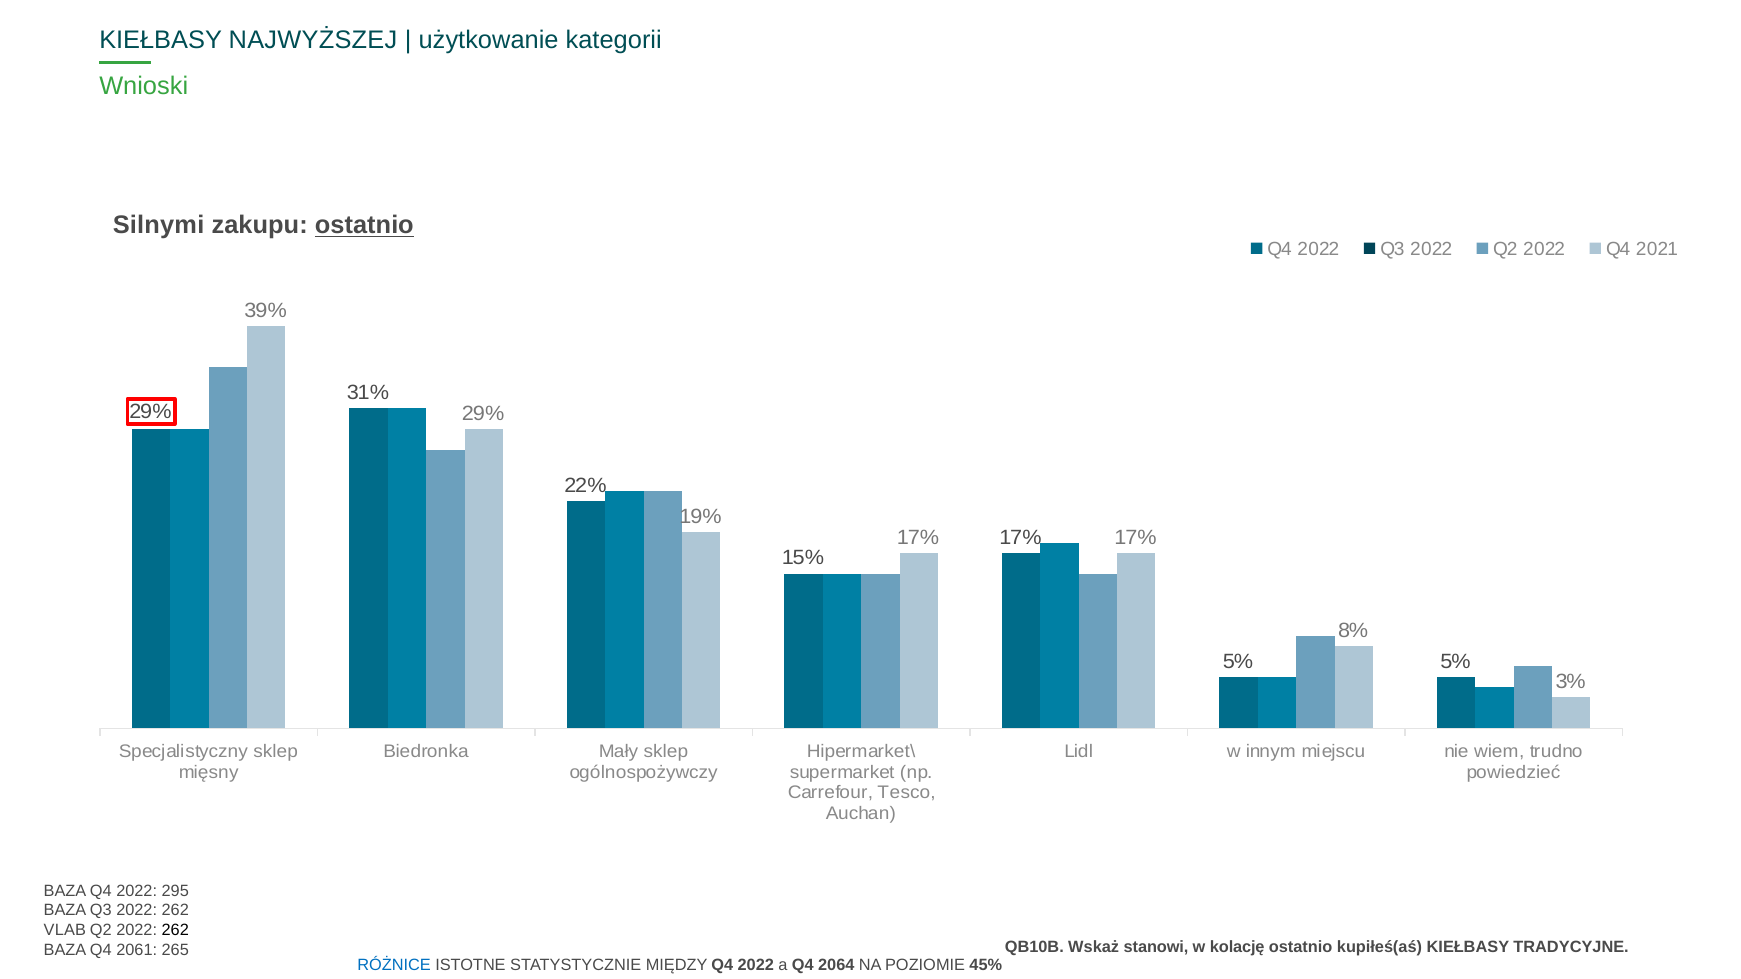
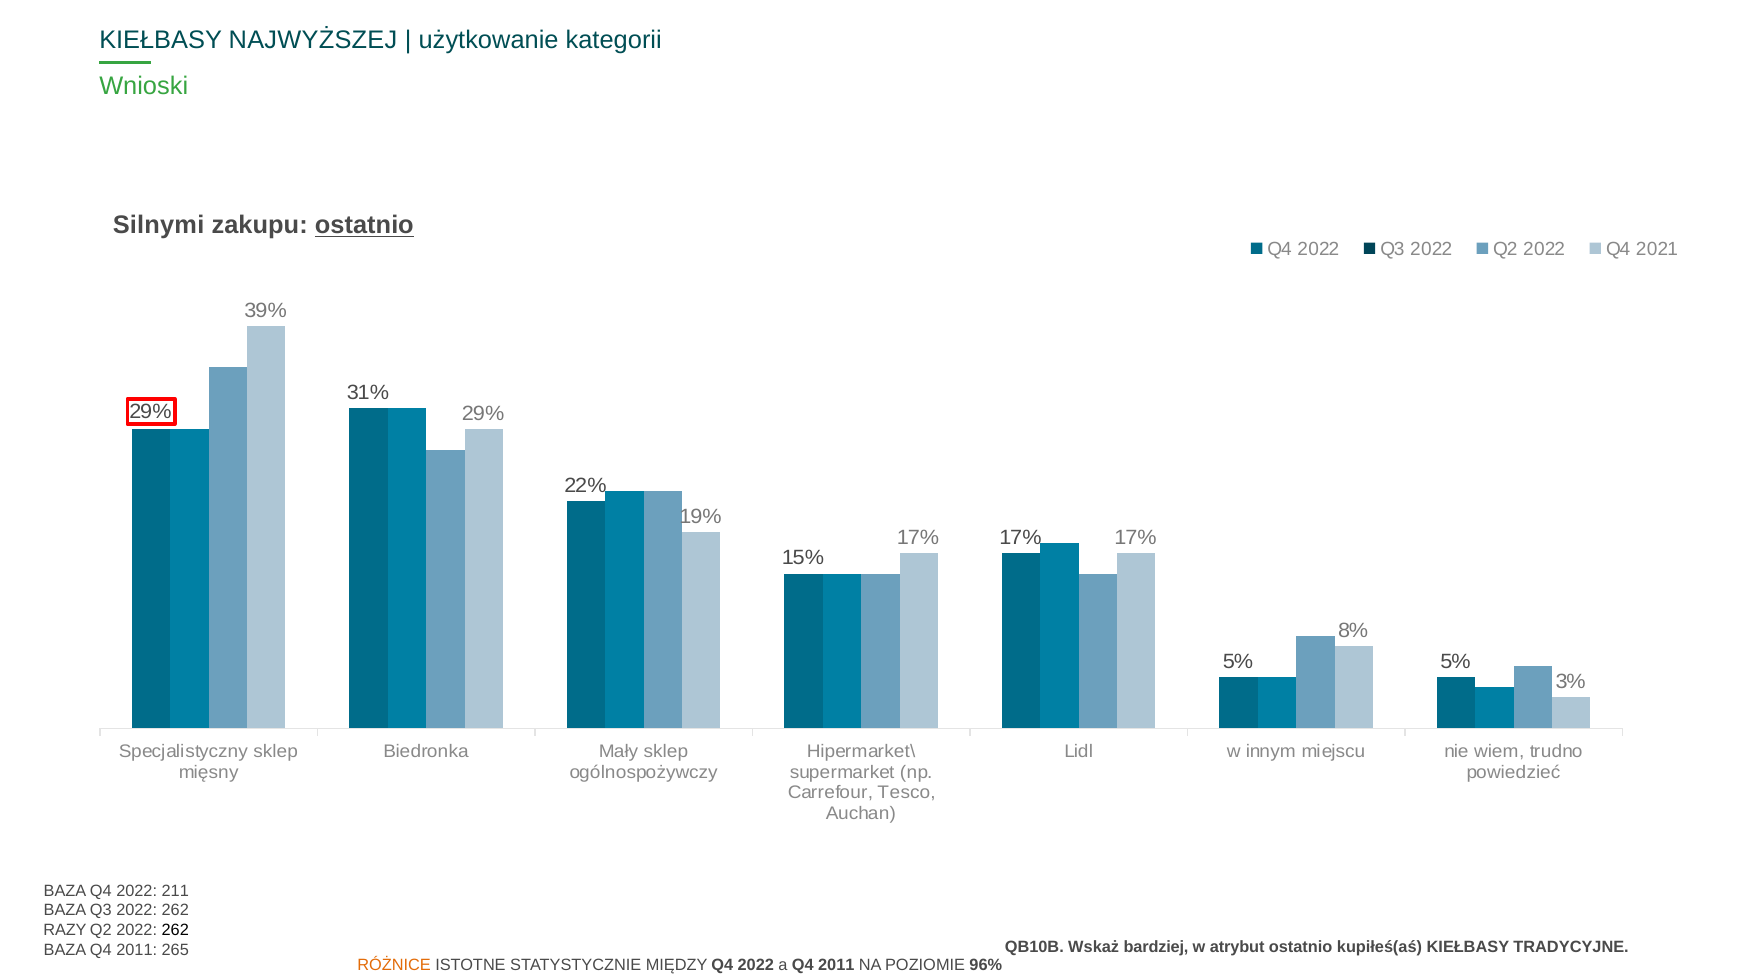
295: 295 -> 211 (175, 891)
VLAB: VLAB -> RAZY (65, 931)
stanowi: stanowi -> bardziej (1156, 947)
kolację: kolację -> atrybut (1237, 947)
BAZA Q4 2061: 2061 -> 2011 (137, 950)
RÓŻNICE colour: blue -> orange (394, 965)
a Q4 2064: 2064 -> 2011 (836, 965)
45%: 45% -> 96% (986, 965)
